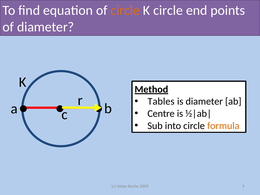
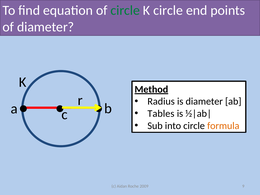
circle colour: orange -> green (125, 10)
Tables: Tables -> Radius (161, 101)
Centre: Centre -> Tables (161, 114)
